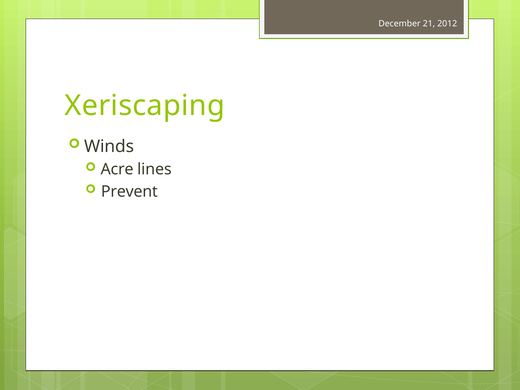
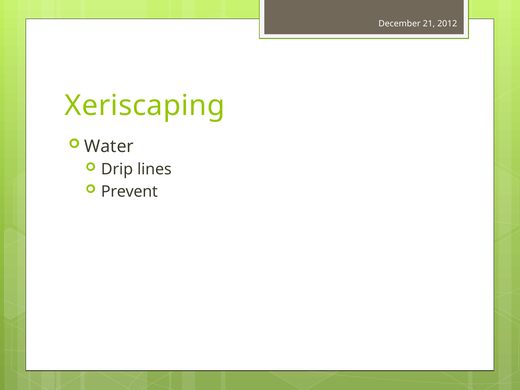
Winds: Winds -> Water (109, 146)
Acre: Acre -> Drip (117, 169)
